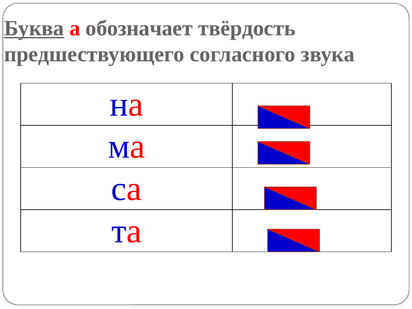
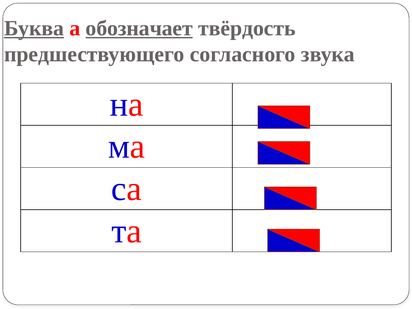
обозначает underline: none -> present (139, 28)
